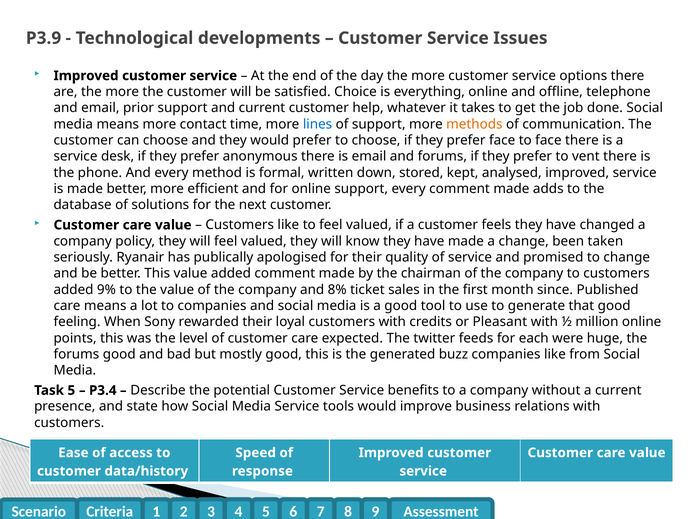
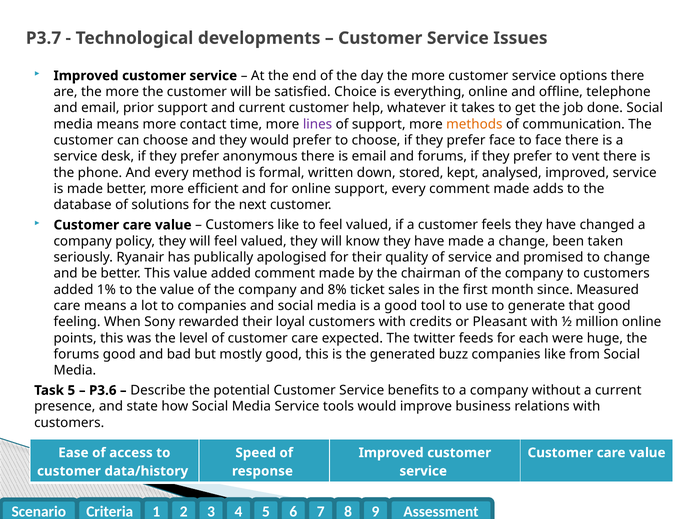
P3.9: P3.9 -> P3.7 (44, 38)
lines colour: blue -> purple (318, 124)
9%: 9% -> 1% (106, 290)
Published: Published -> Measured (608, 290)
P3.4: P3.4 -> P3.6 (103, 390)
